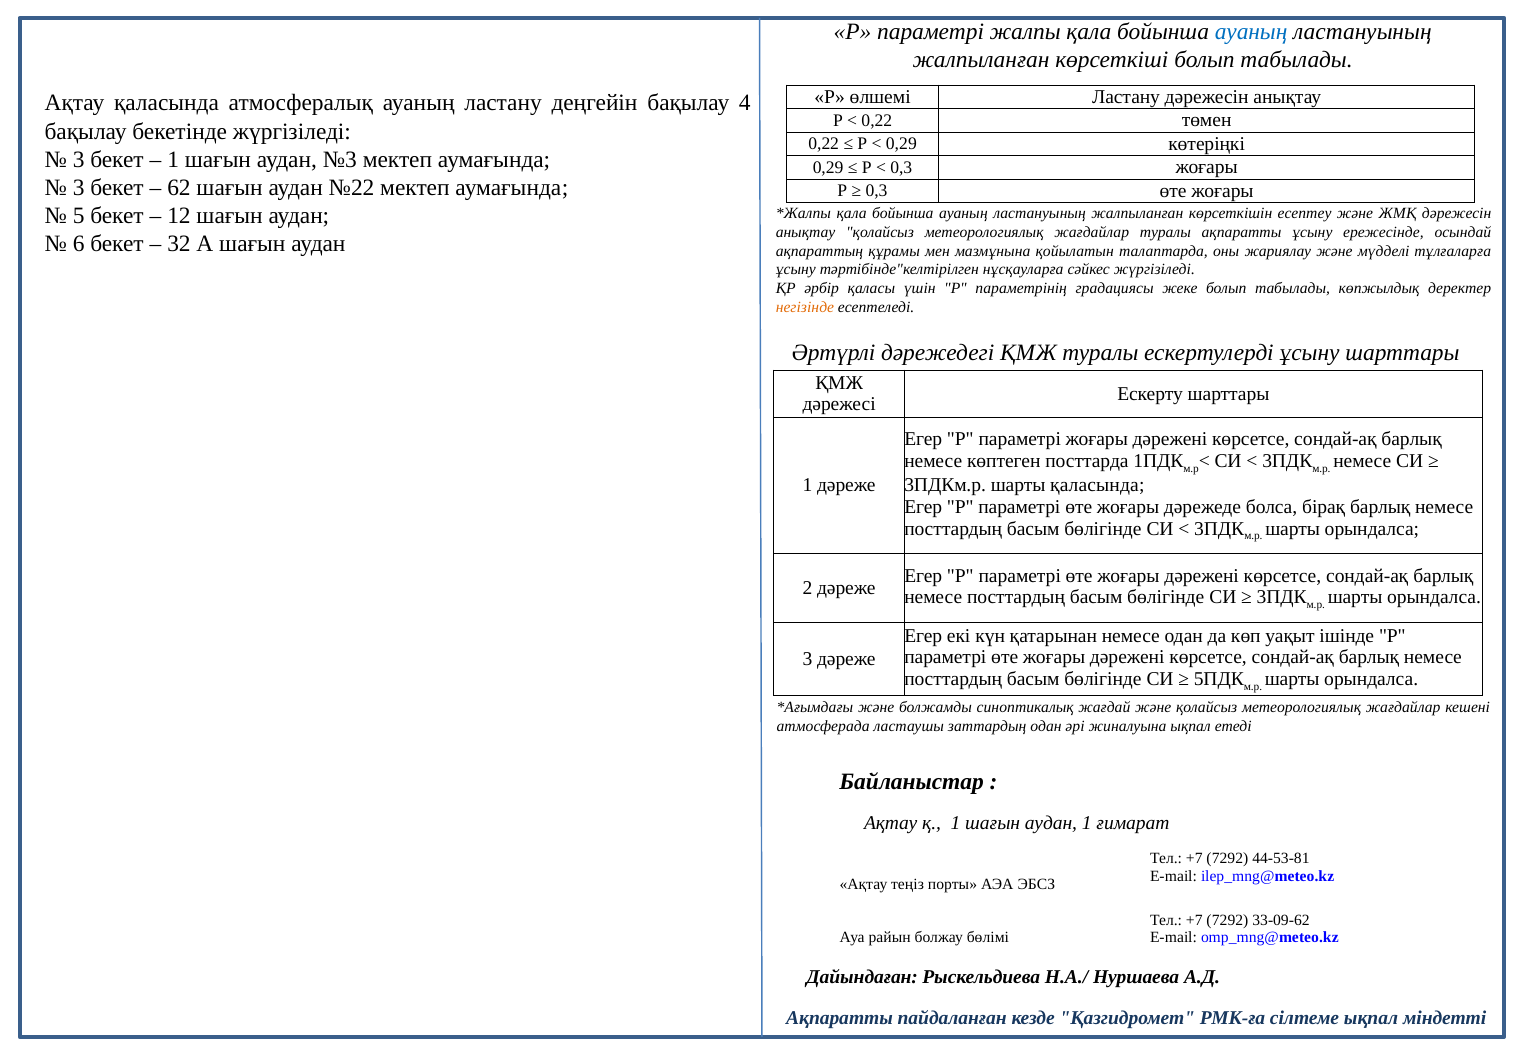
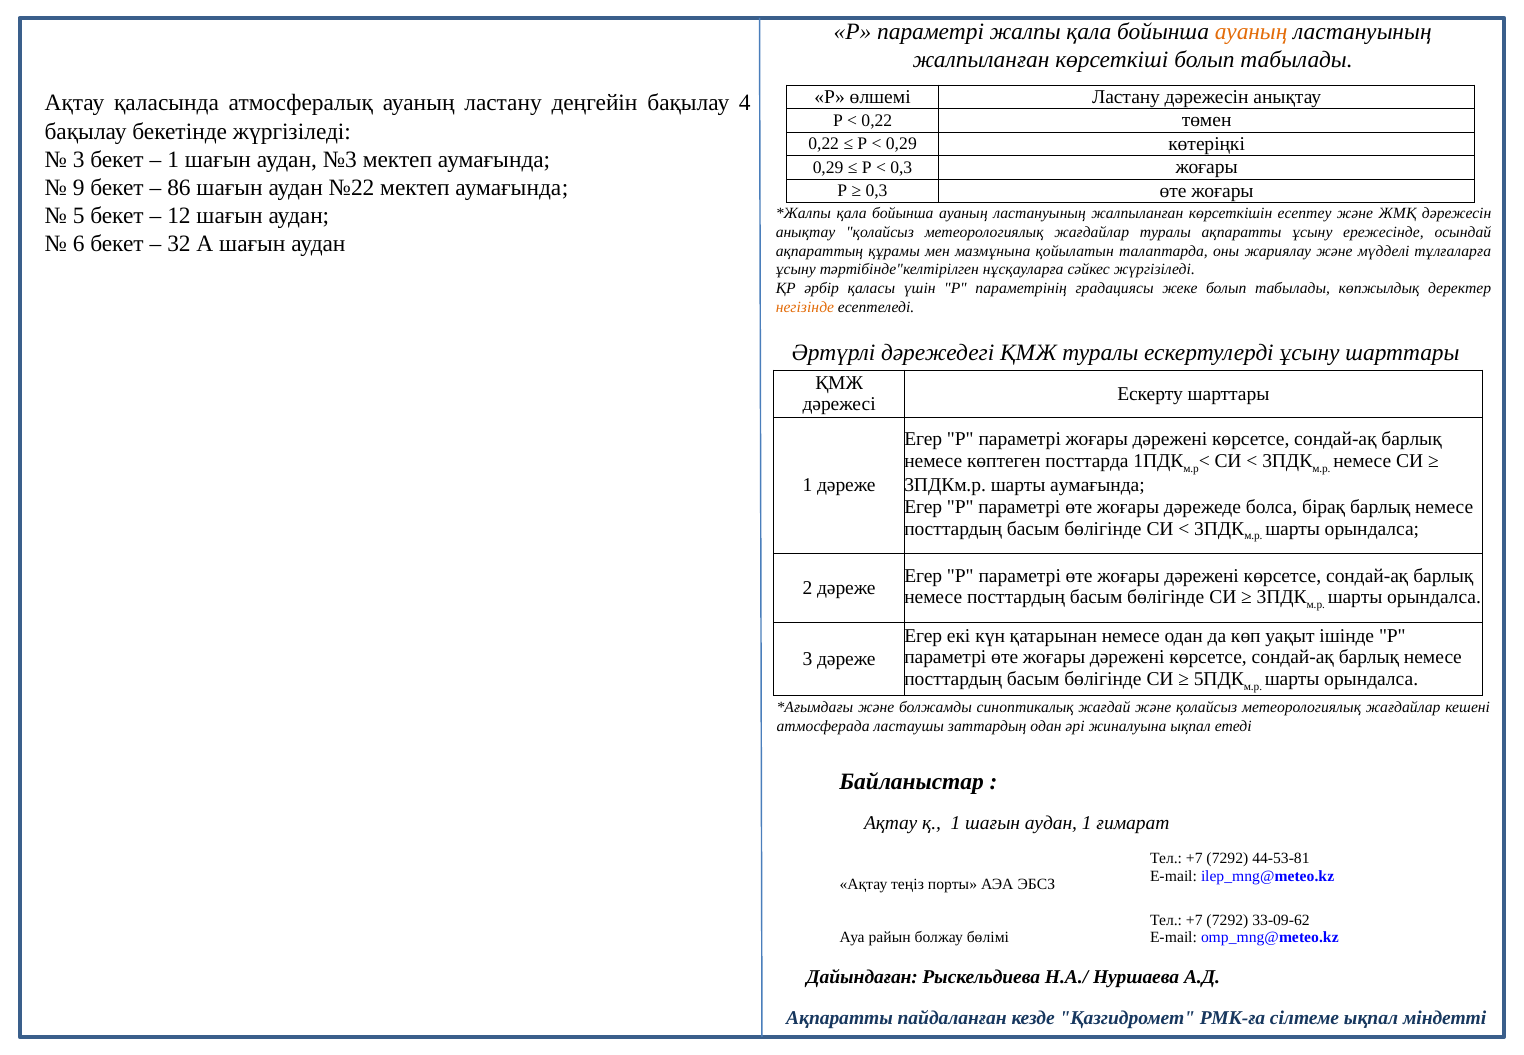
ауаның colour: blue -> orange (1251, 32)
3: 3 -> 9 (79, 188)
62: 62 -> 86 (179, 188)
шарты қаласында: қаласында -> аумағында (1097, 486)
